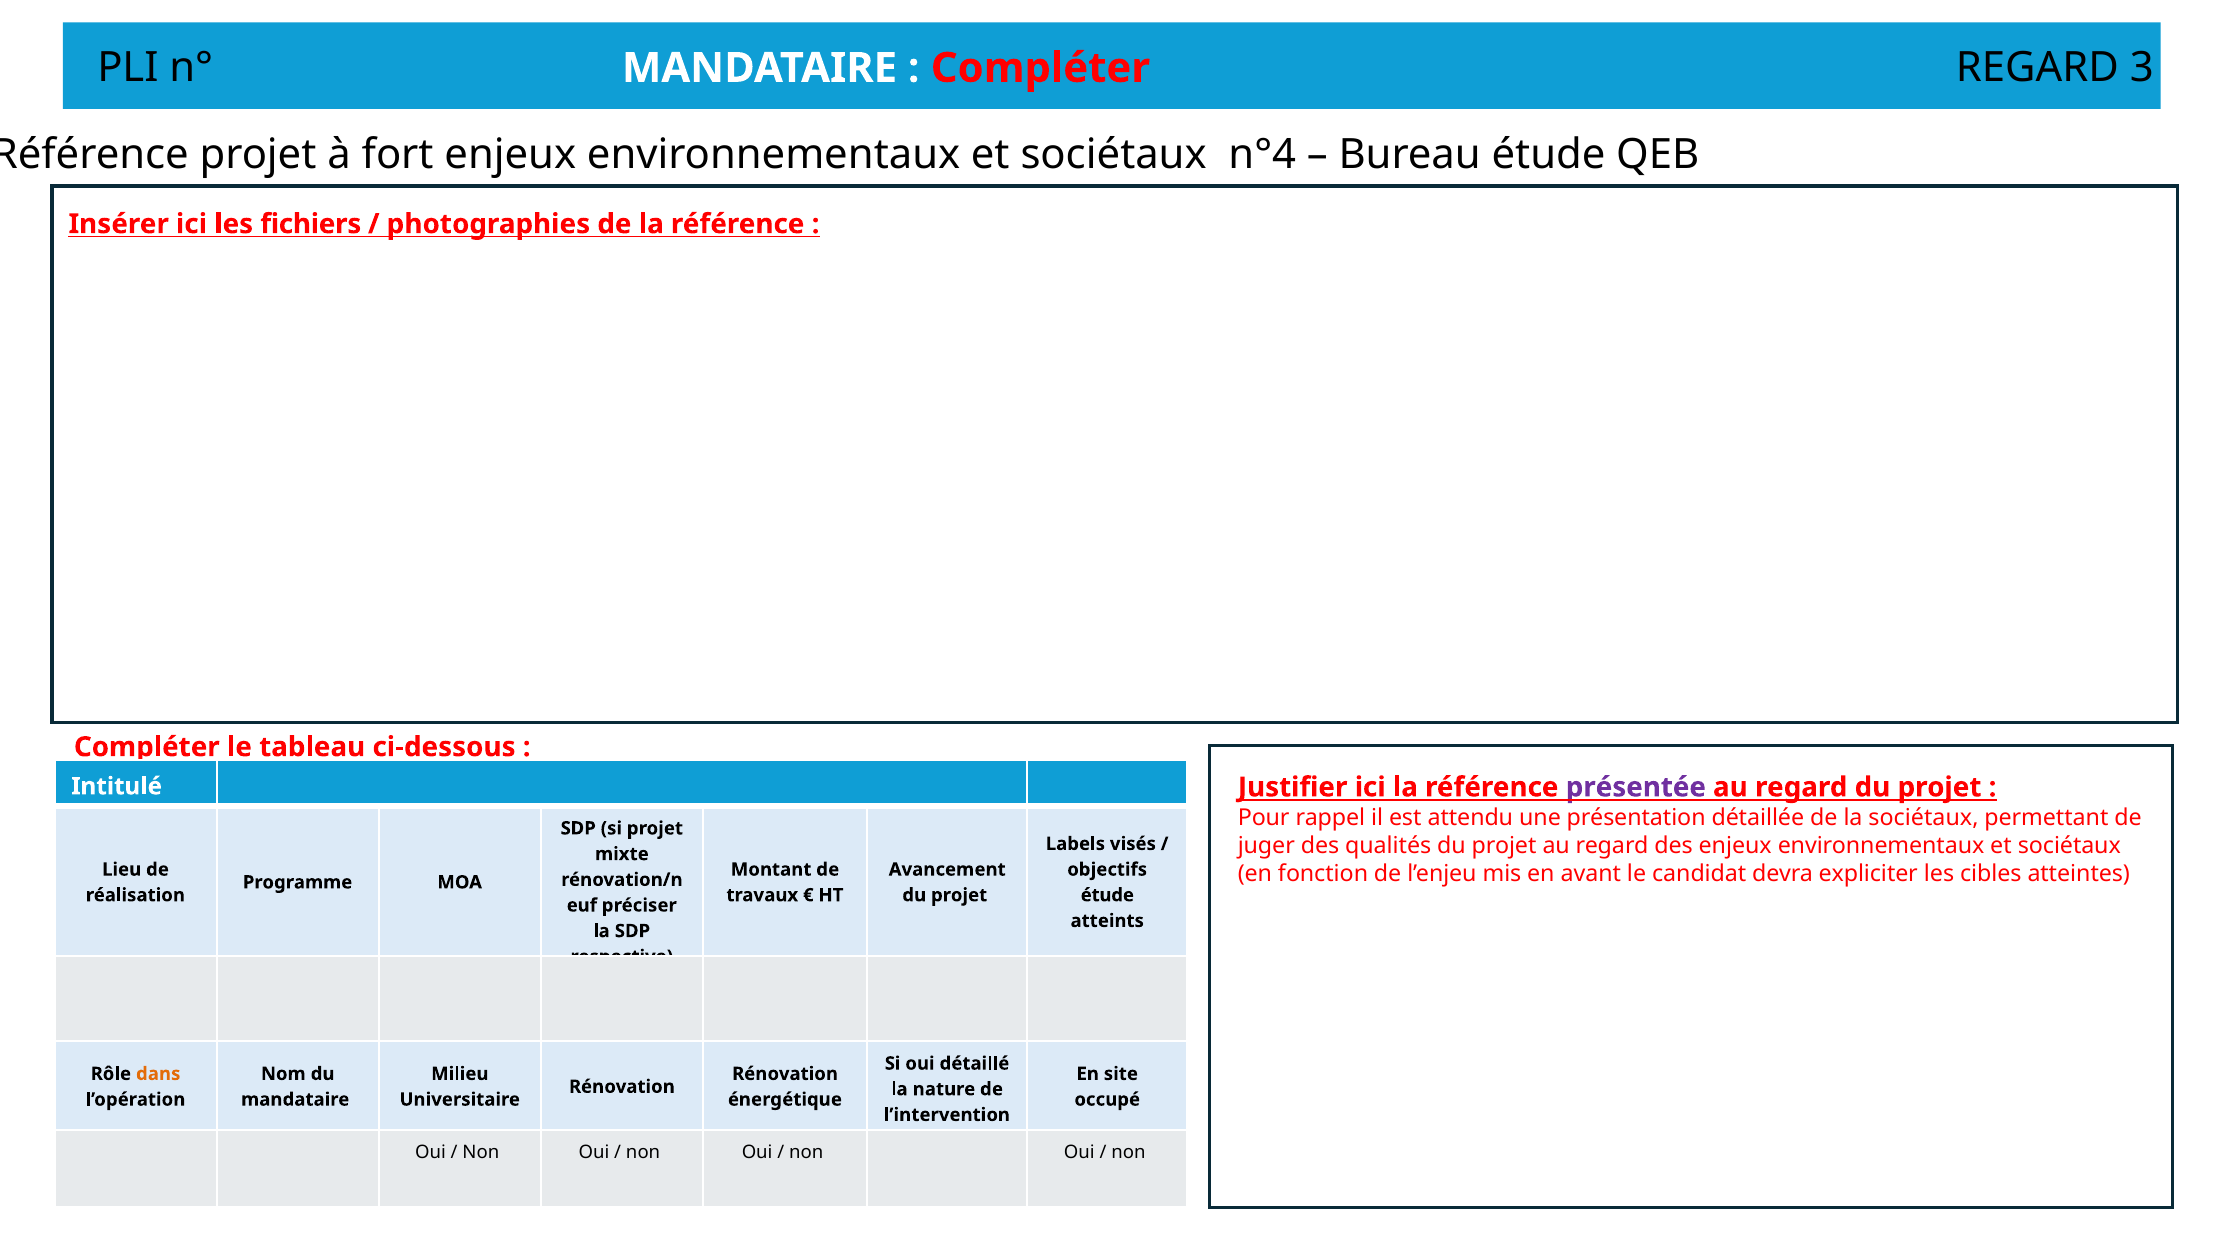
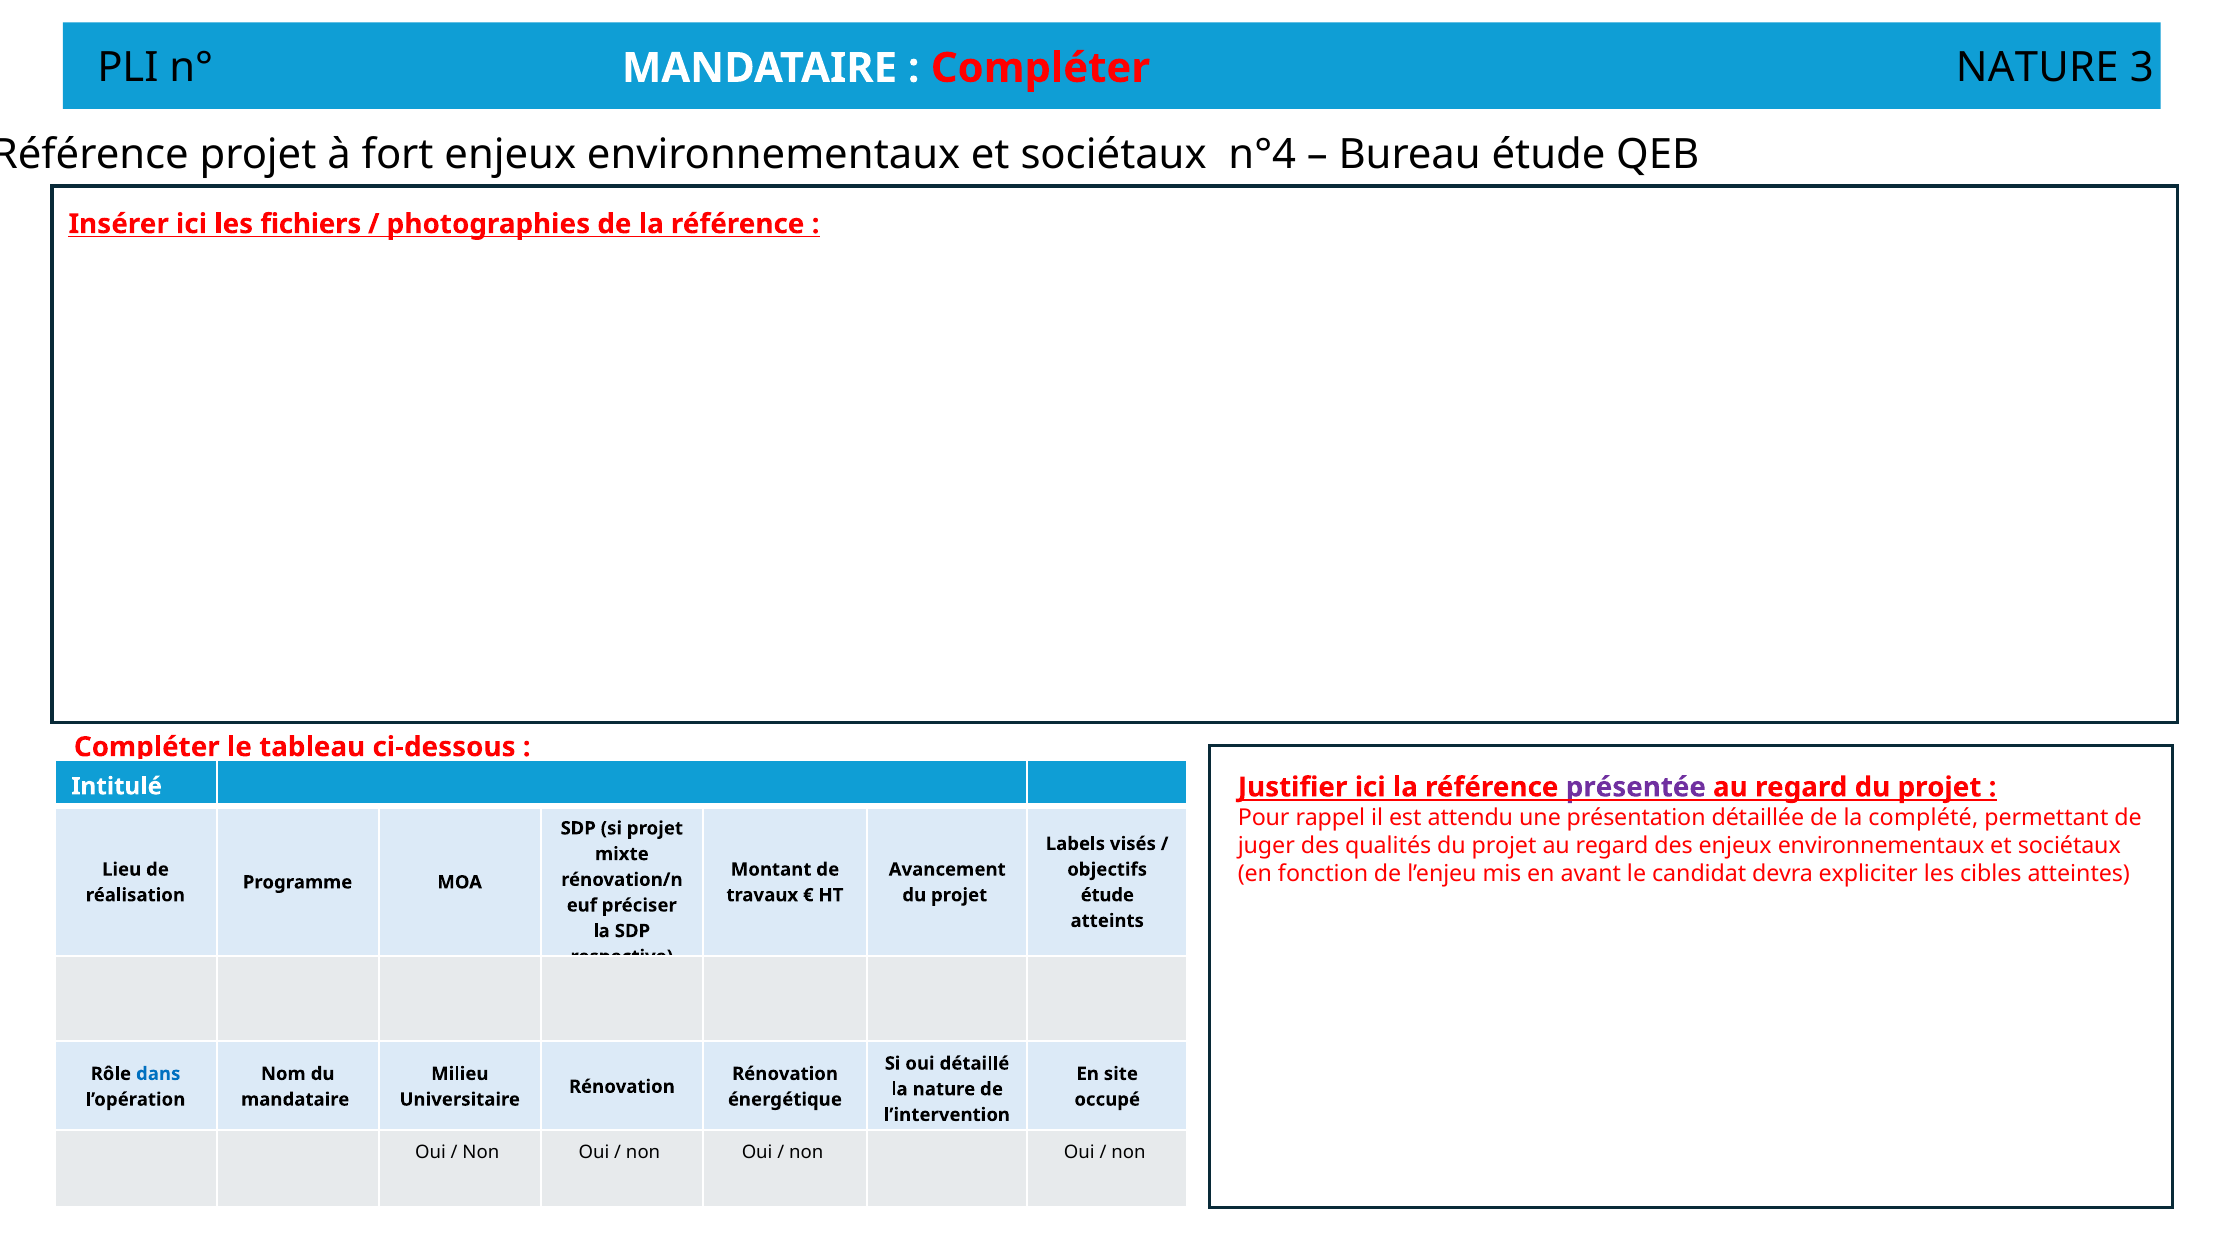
REGARD: REGARD -> NATURE (2037, 68)
la sociétaux: sociétaux -> complété (1923, 818)
dans colour: orange -> blue (158, 1074)
